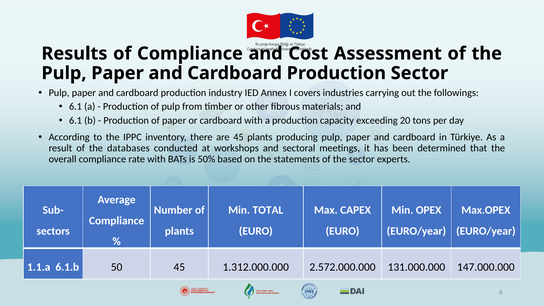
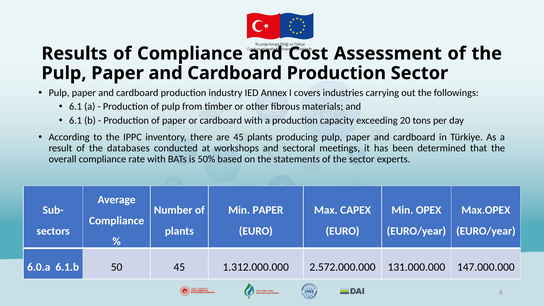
Min TOTAL: TOTAL -> PAPER (268, 210)
1.1.a: 1.1.a -> 6.0.a (39, 267)
